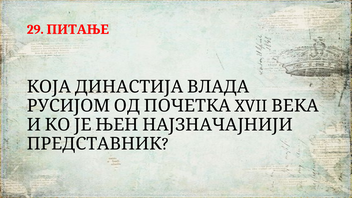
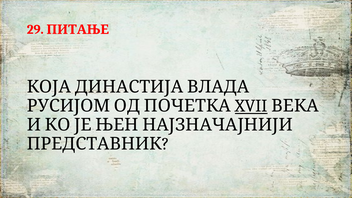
XVII underline: none -> present (251, 106)
